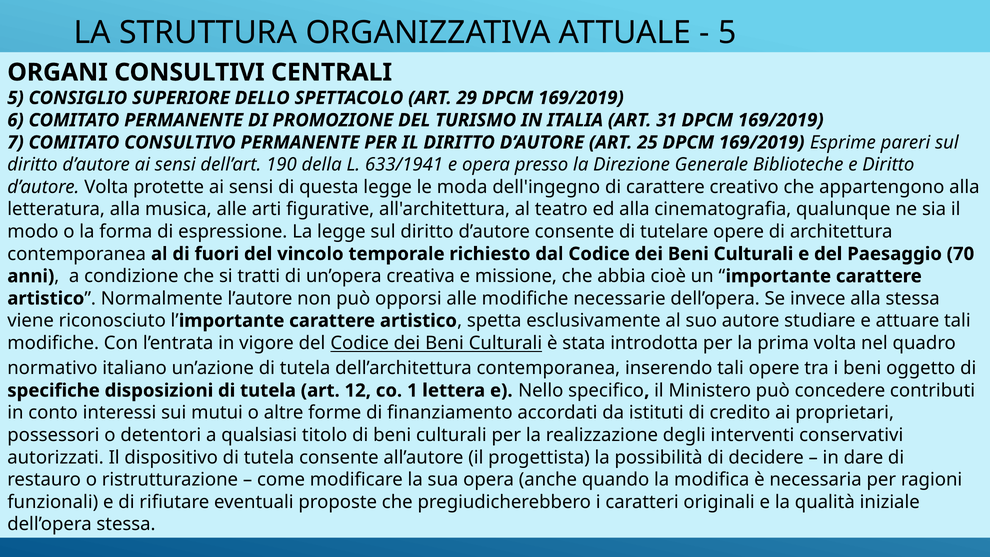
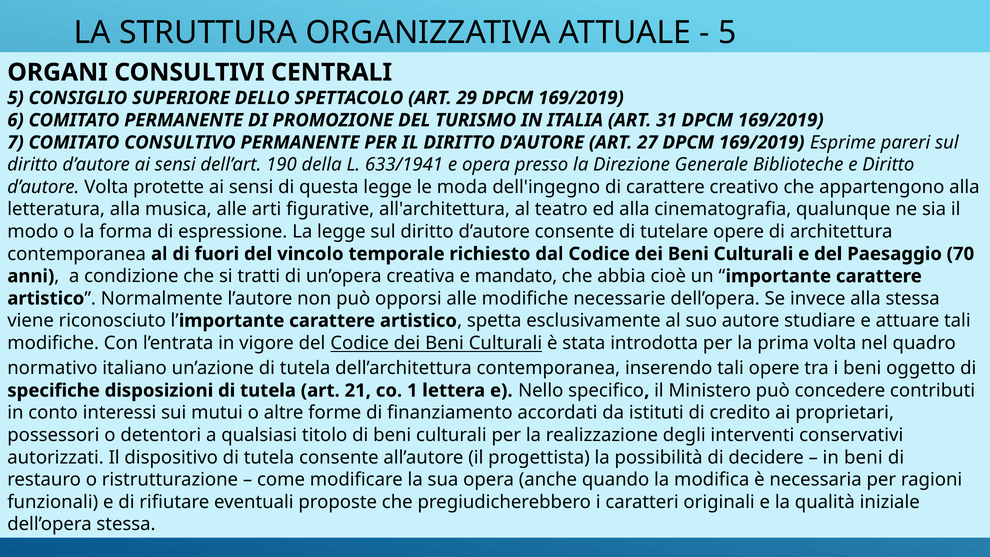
25: 25 -> 27 (647, 142)
missione: missione -> mandato (516, 276)
12: 12 -> 21 (358, 390)
in dare: dare -> beni (863, 457)
